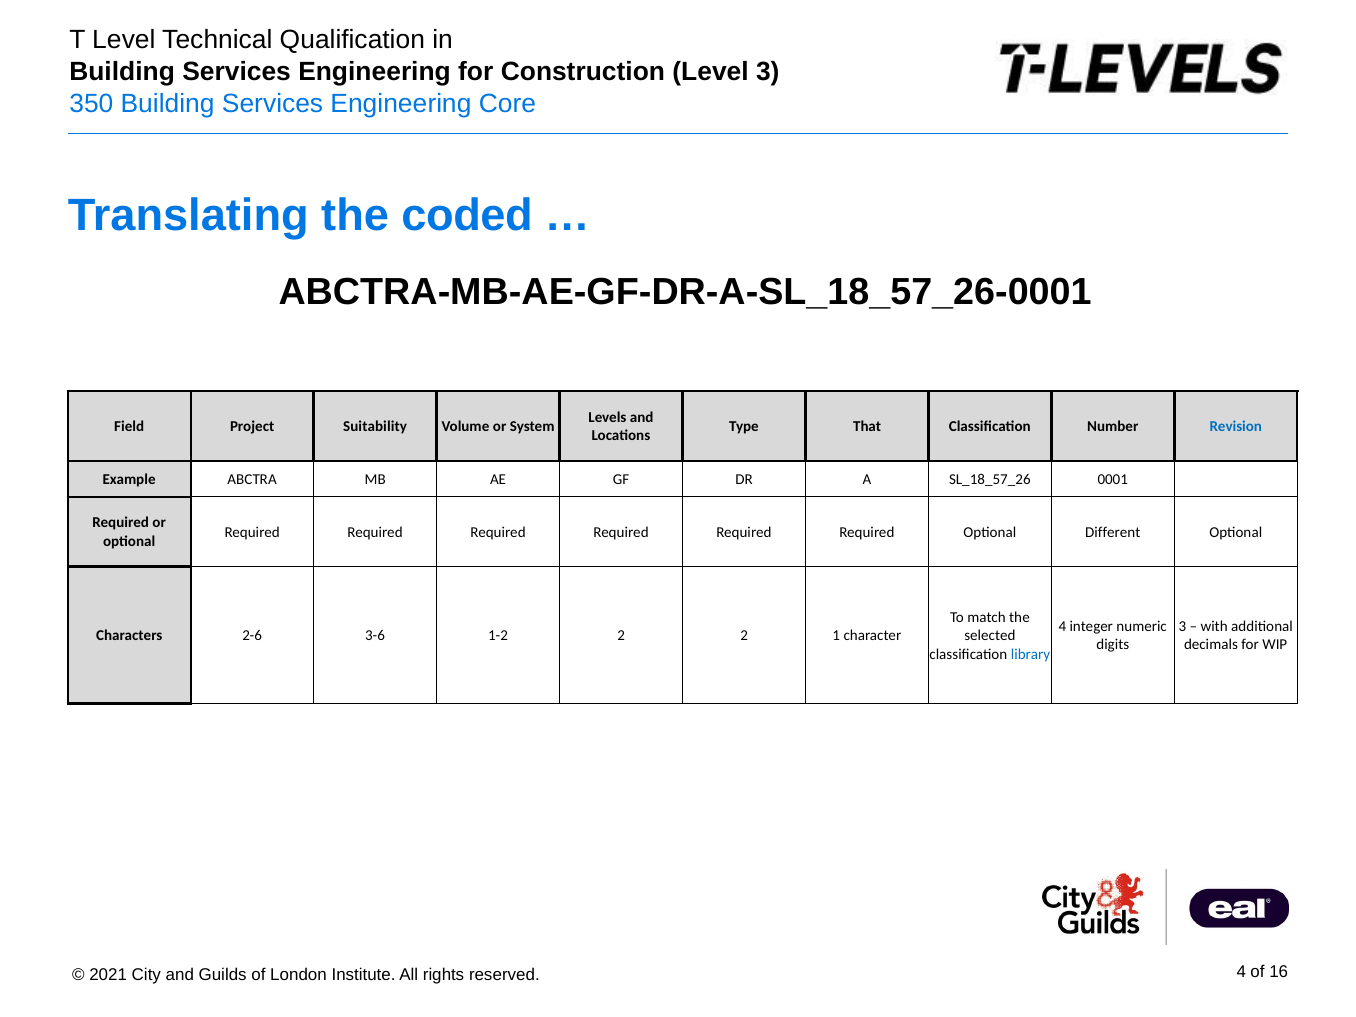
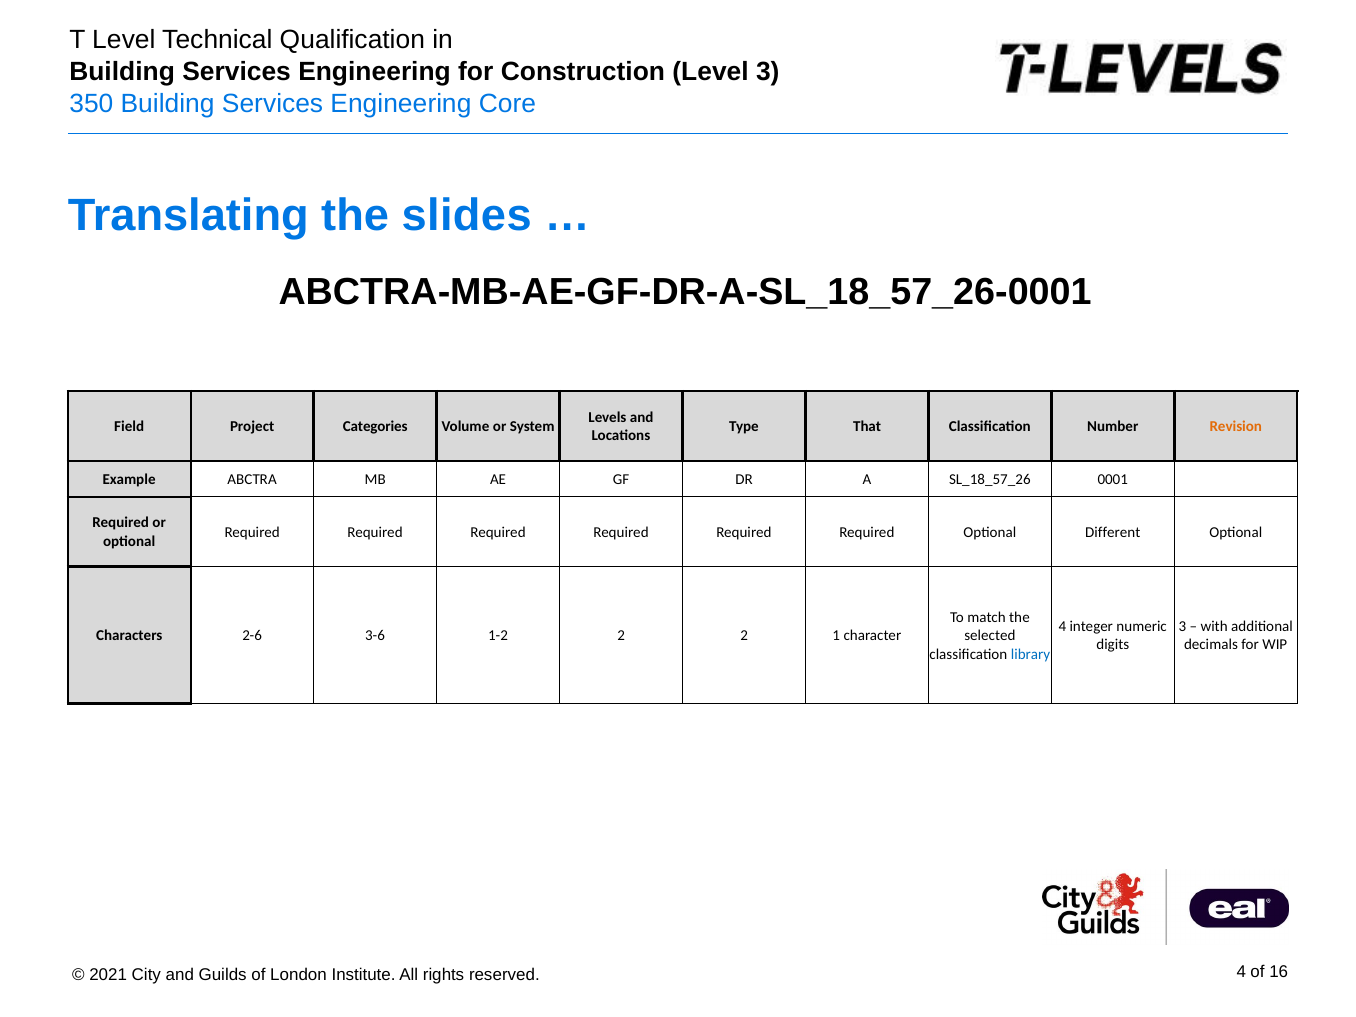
coded: coded -> slides (467, 215)
Suitability: Suitability -> Categories (375, 426)
Revision colour: blue -> orange (1236, 426)
